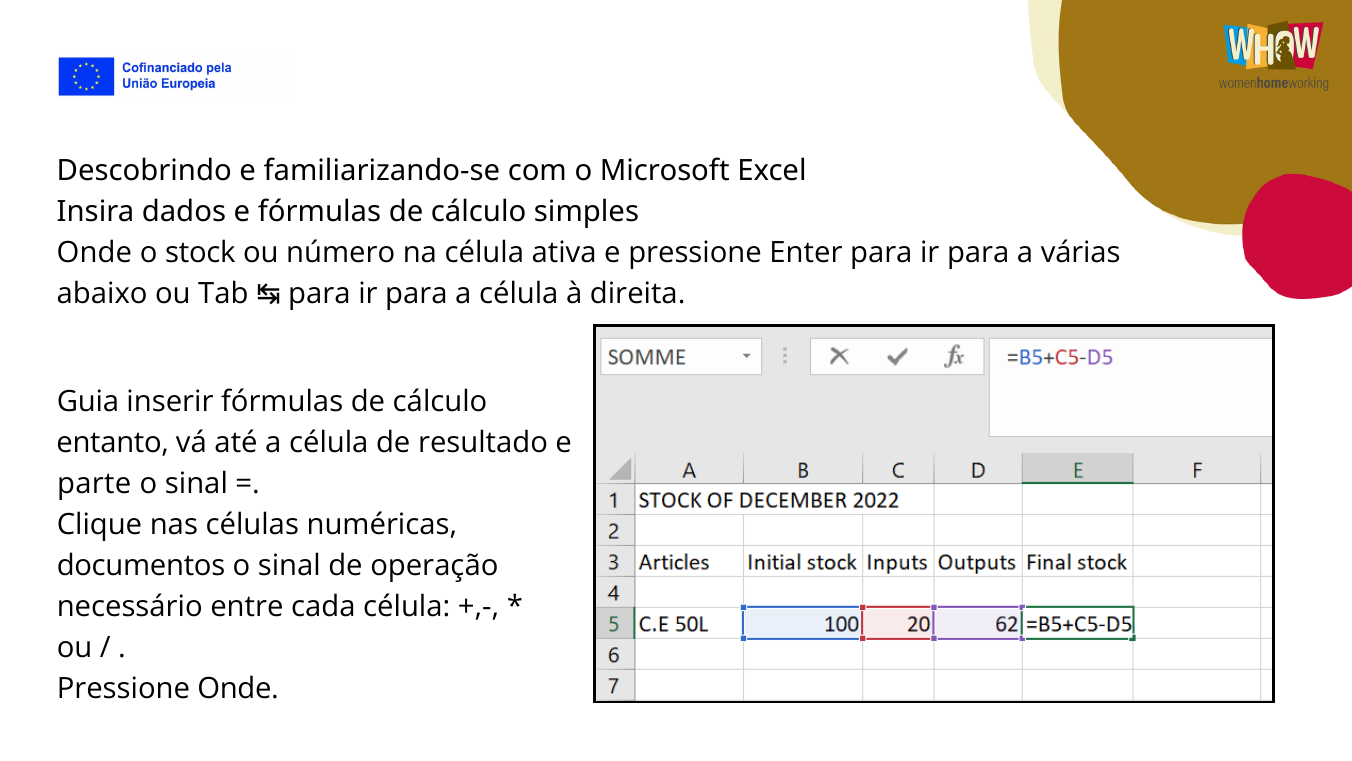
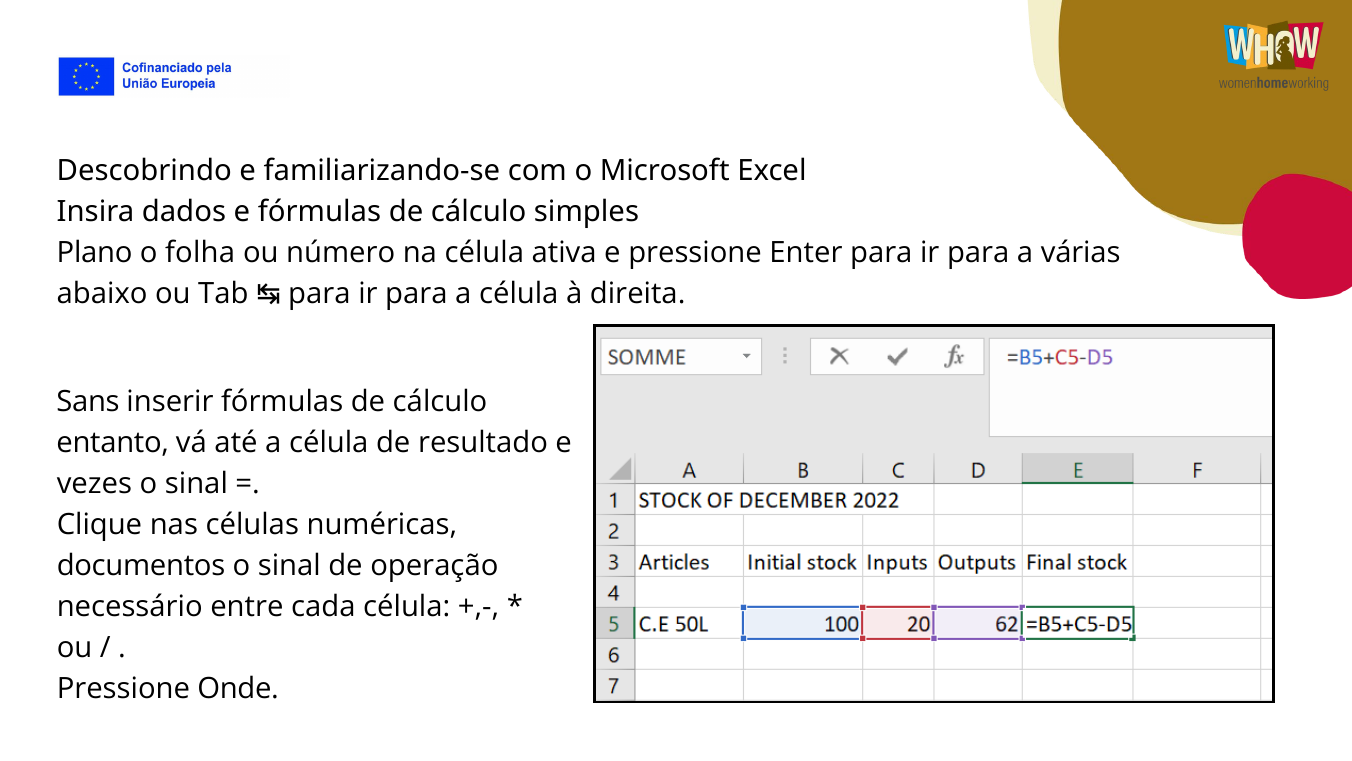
Onde: Onde -> Plano (95, 253)
stock: stock -> folha (200, 253)
Guia: Guia -> Sans (88, 402)
parte: parte -> vezes (94, 484)
